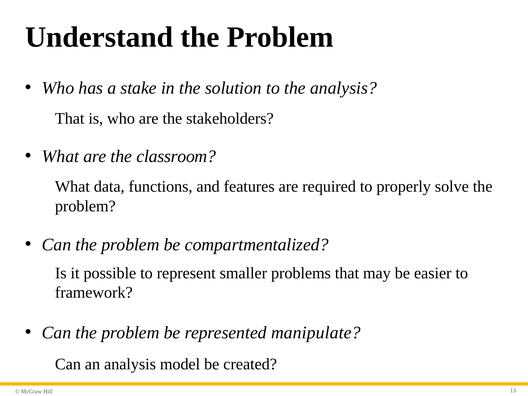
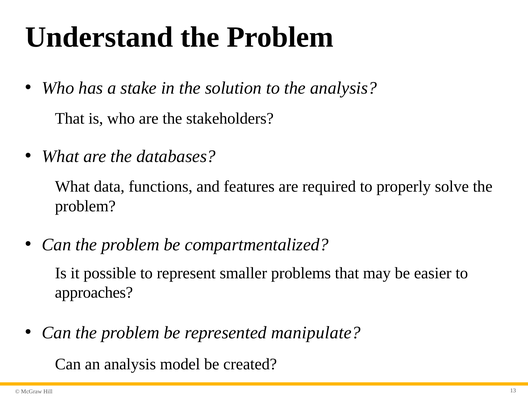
classroom: classroom -> databases (176, 156)
framework: framework -> approaches (94, 292)
